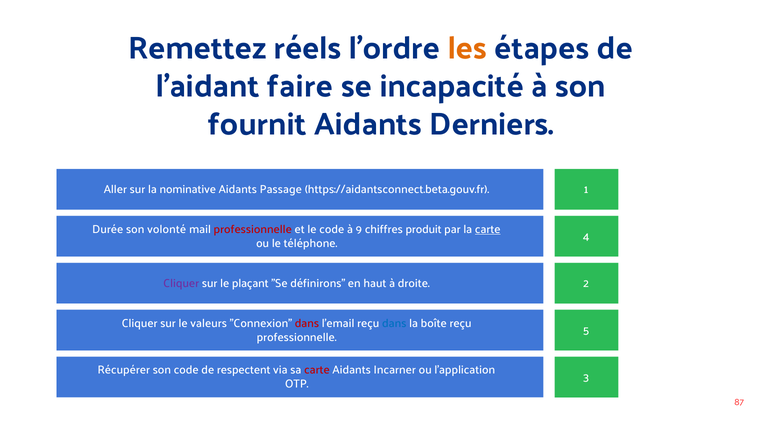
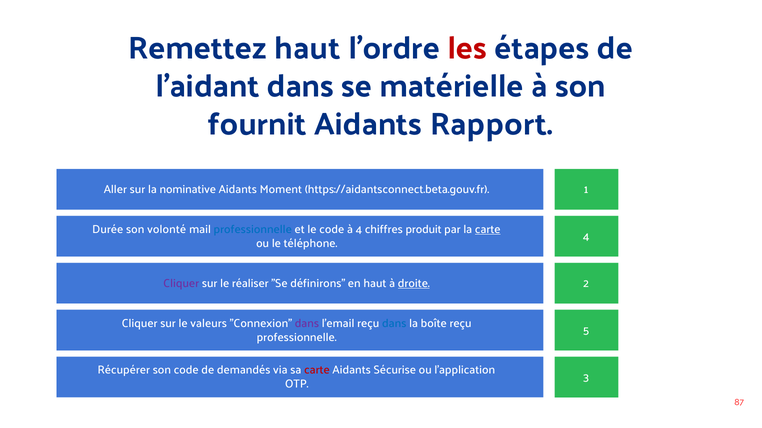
Remettez réels: réels -> haut (307, 48)
les colour: orange -> red (467, 48)
l'aidant faire: faire -> dans (300, 86)
incapacité: incapacité -> matérielle (452, 86)
Derniers: Derniers -> Rapport (491, 125)
Passage: Passage -> Moment (281, 190)
professionnelle colour: red -> blue (253, 230)
à 9: 9 -> 4 (359, 230)
plaçant: plaçant -> réaliser (250, 284)
droite underline: none -> present (414, 284)
dans colour: red -> purple (307, 324)
respectent: respectent -> demandés (244, 371)
Incarner: Incarner -> Sécurise (395, 371)
